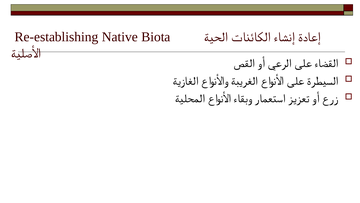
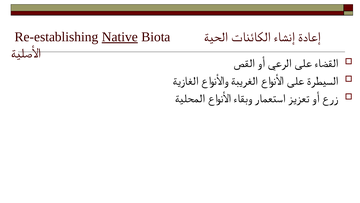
Native underline: none -> present (120, 37)
